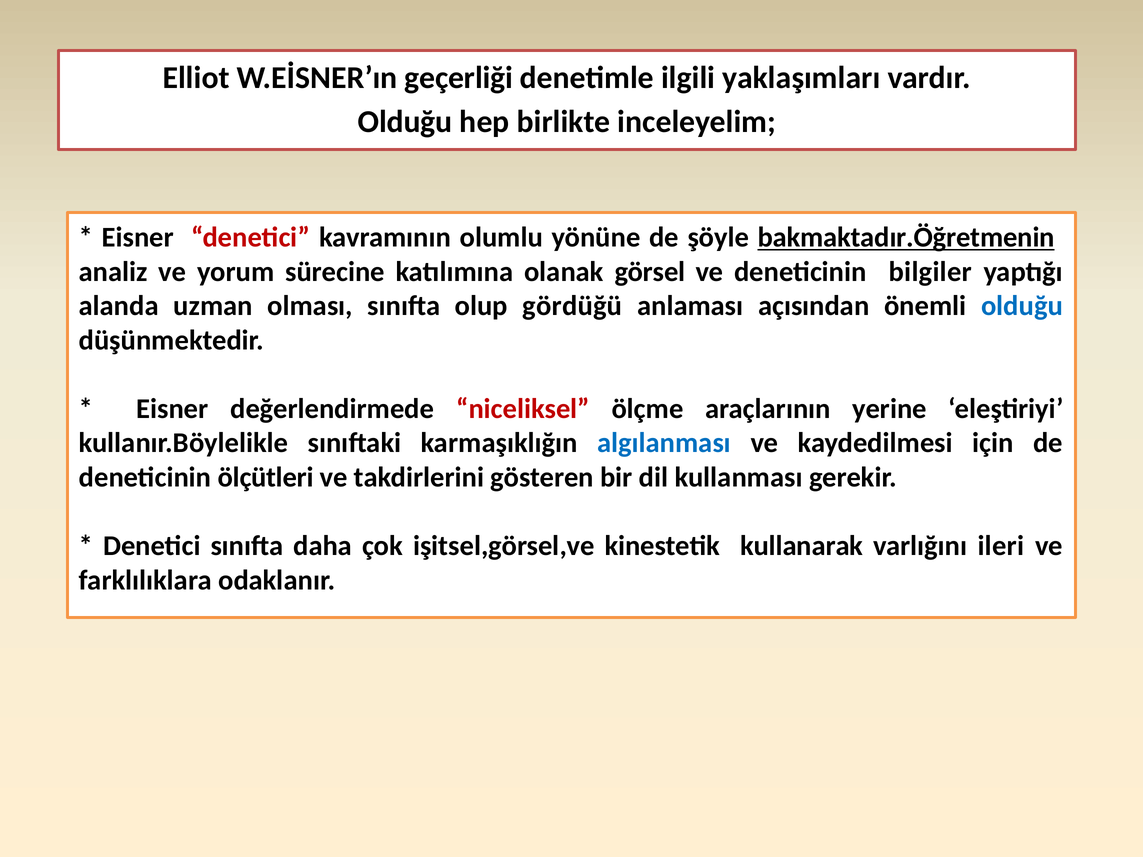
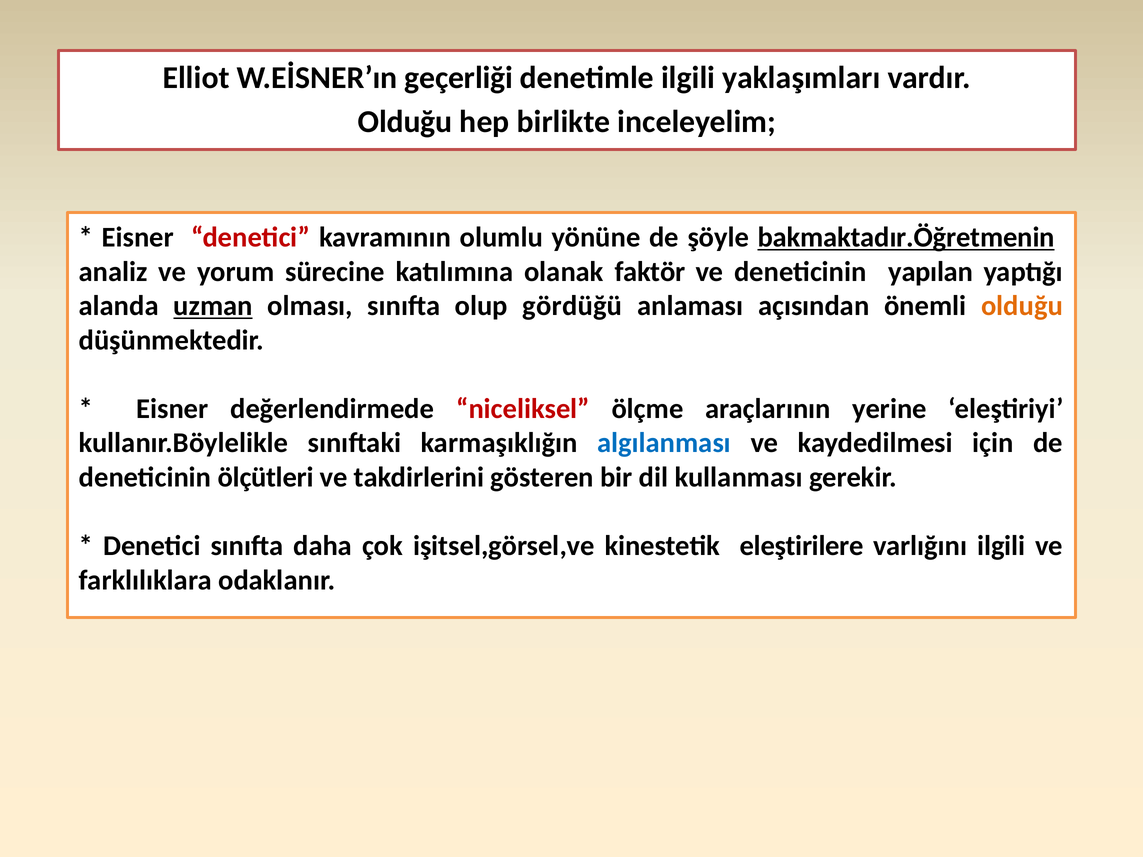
görsel: görsel -> faktör (650, 272)
bilgiler: bilgiler -> yapılan (931, 272)
uzman underline: none -> present (213, 306)
olduğu colour: blue -> orange (1022, 306)
kullanarak: kullanarak -> eleştirilere (802, 546)
varlığını ileri: ileri -> ilgili (1001, 546)
